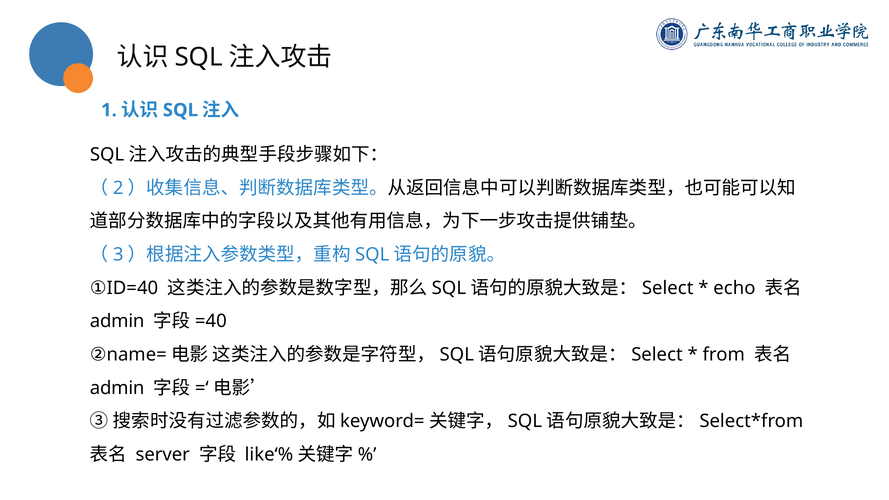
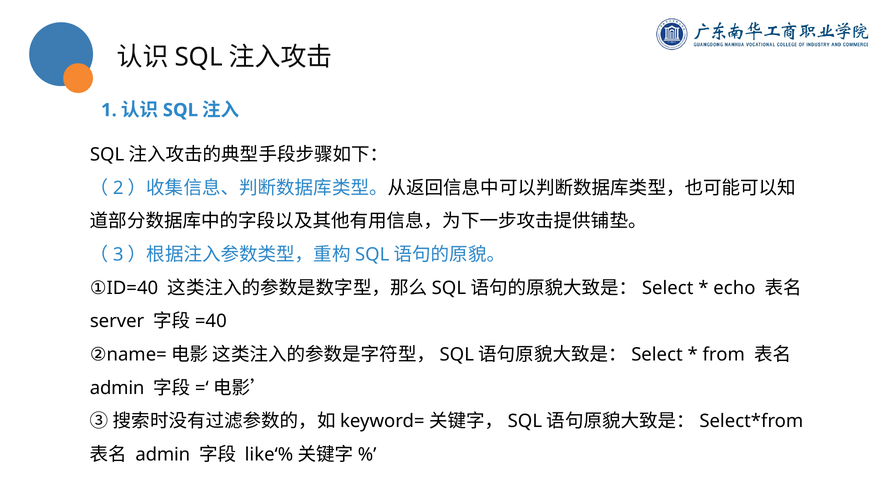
admin: admin -> server (117, 321)
server: server -> admin (163, 455)
